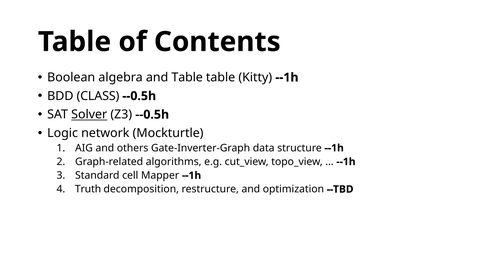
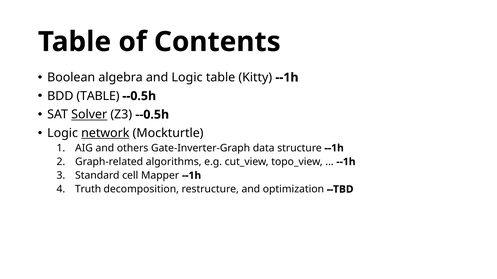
and Table: Table -> Logic (187, 78)
BDD CLASS: CLASS -> TABLE (98, 96)
network underline: none -> present (105, 133)
